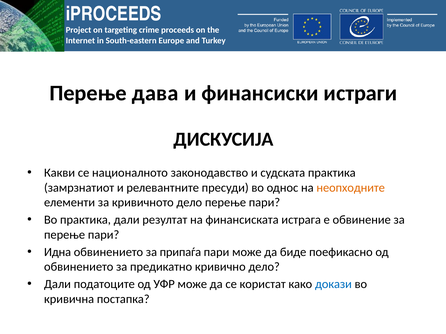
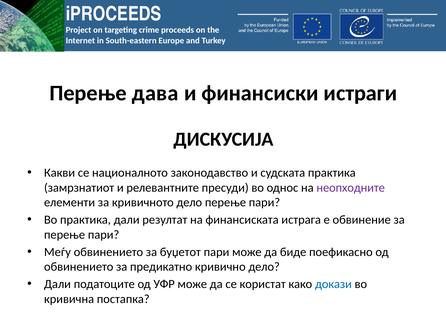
неопходните colour: orange -> purple (351, 188)
Идна: Идна -> Меѓу (57, 252)
припаѓа: припаѓа -> буџетот (180, 252)
